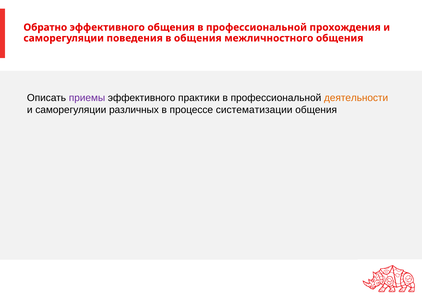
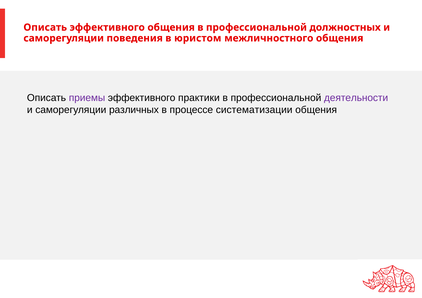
Обратно: Обратно -> Описать (45, 27)
прохождения: прохождения -> должностных (345, 27)
в общения: общения -> юристом (198, 38)
деятельности colour: orange -> purple (356, 98)
